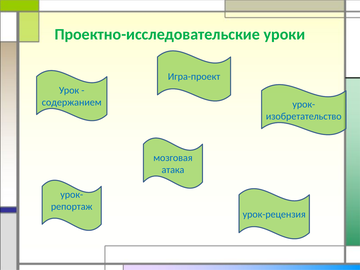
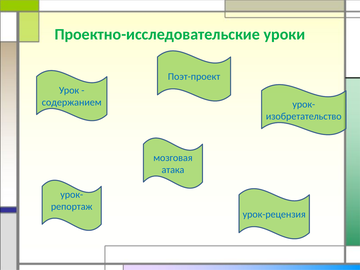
Игра-проект: Игра-проект -> Поэт-проект (194, 77)
